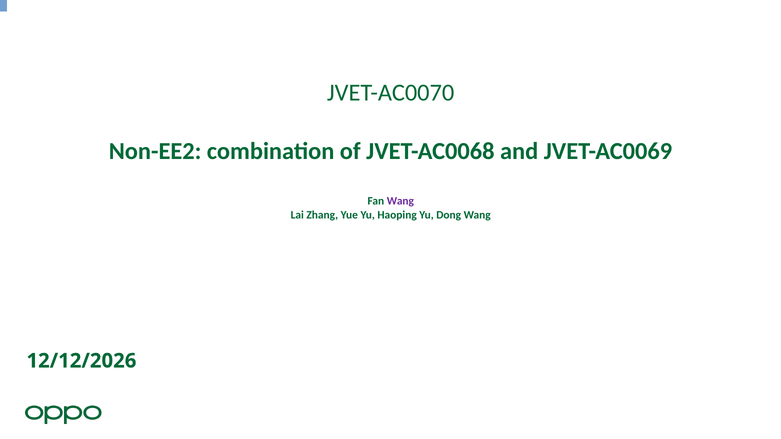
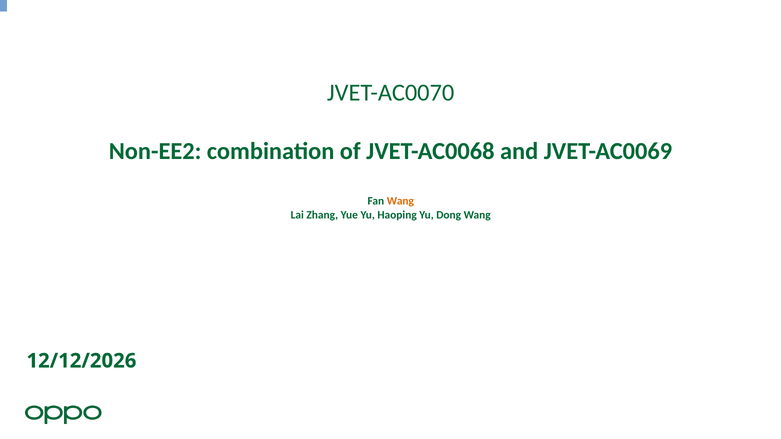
Wang colour: purple -> orange (400, 201)
